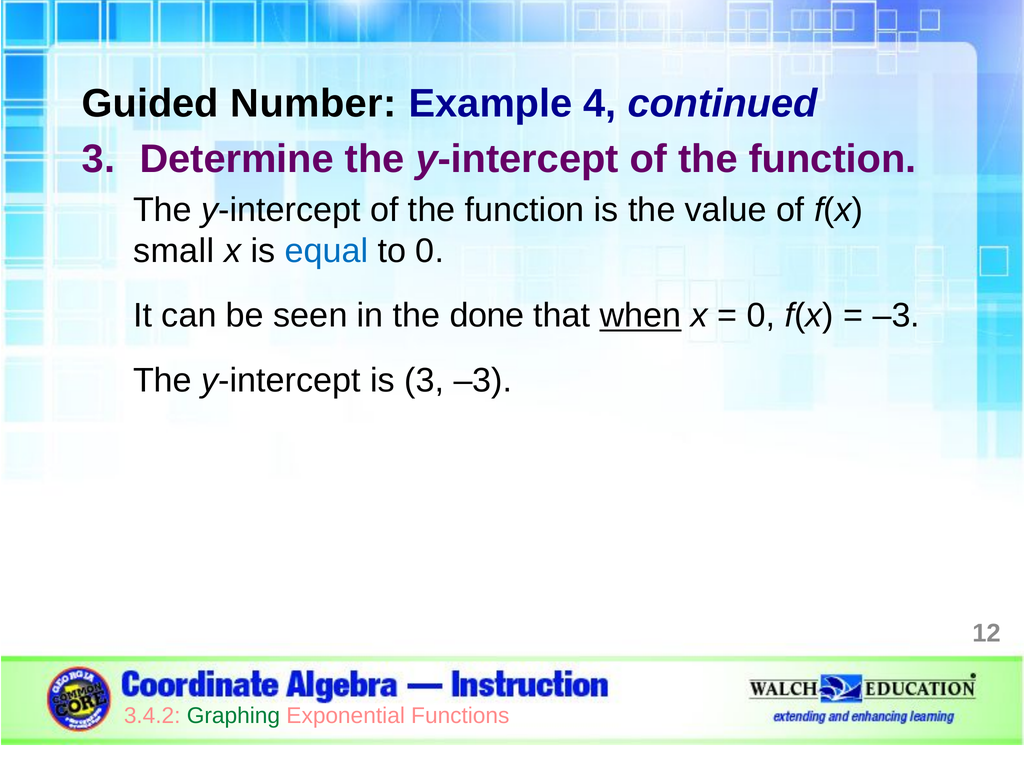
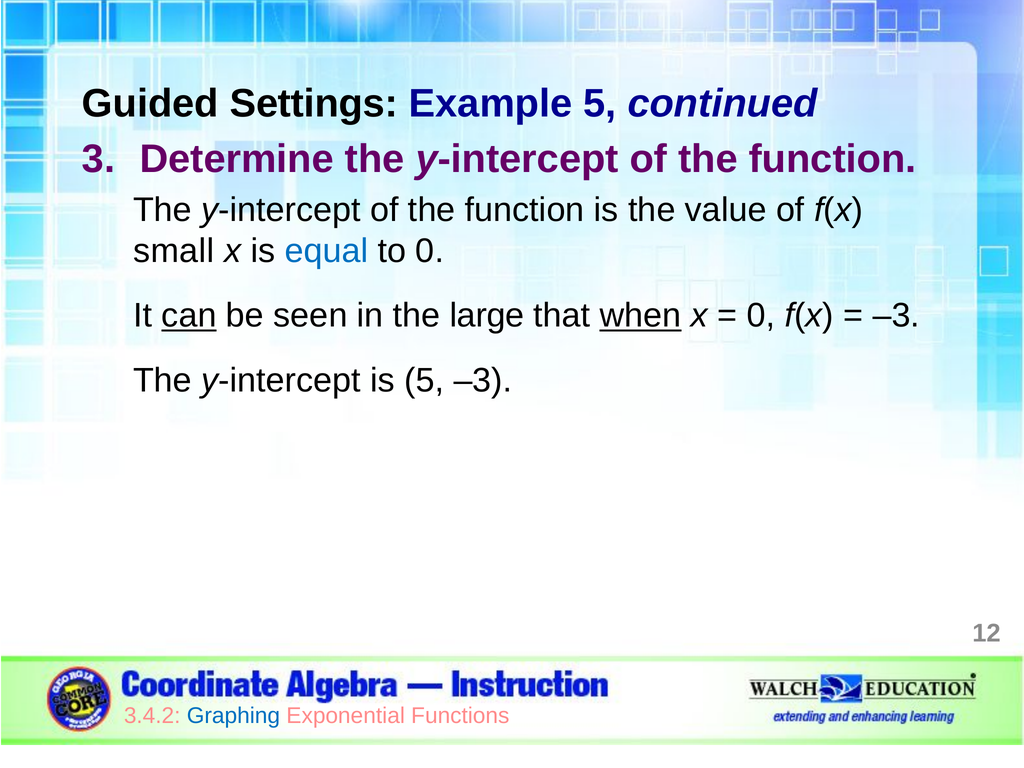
Number: Number -> Settings (314, 103)
Example 4: 4 -> 5 (600, 103)
can underline: none -> present (189, 316)
done: done -> large (487, 316)
is 3: 3 -> 5 (424, 381)
Graphing colour: green -> blue (233, 716)
